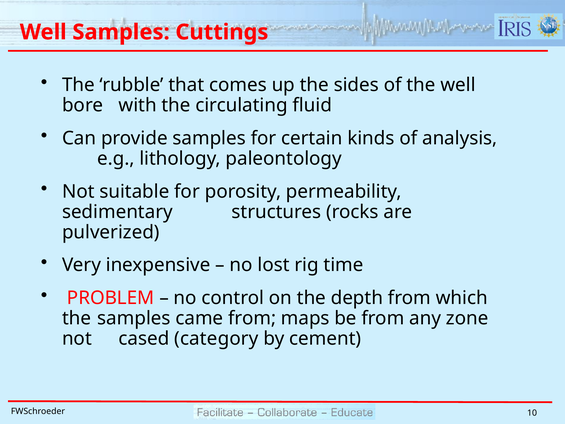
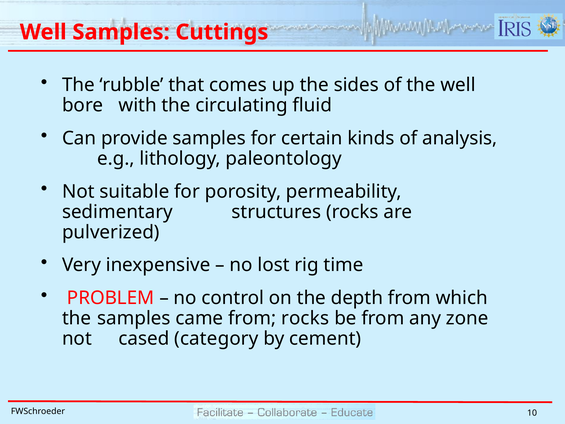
from maps: maps -> rocks (305, 318)
